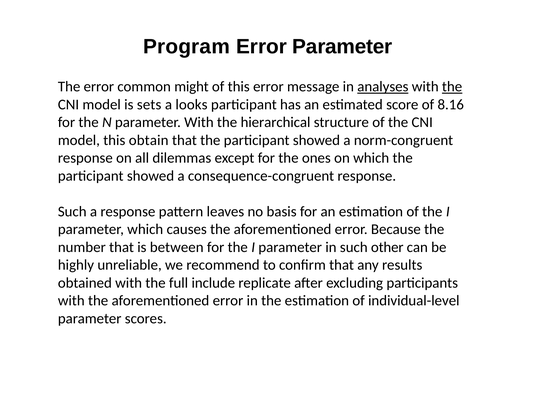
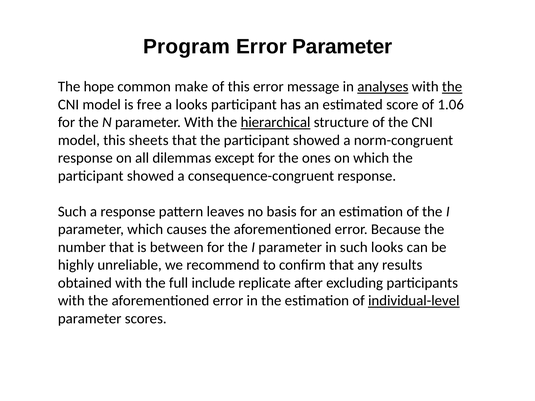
The error: error -> hope (99, 87)
might: might -> make (191, 87)
sets: sets -> free (149, 105)
8.16: 8.16 -> 1.06 (451, 105)
hierarchical underline: none -> present (276, 122)
obtain: obtain -> sheets (149, 140)
such other: other -> looks (387, 247)
individual-level underline: none -> present (414, 301)
